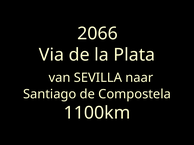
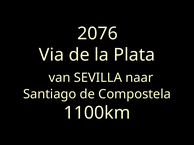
2066: 2066 -> 2076 (98, 34)
